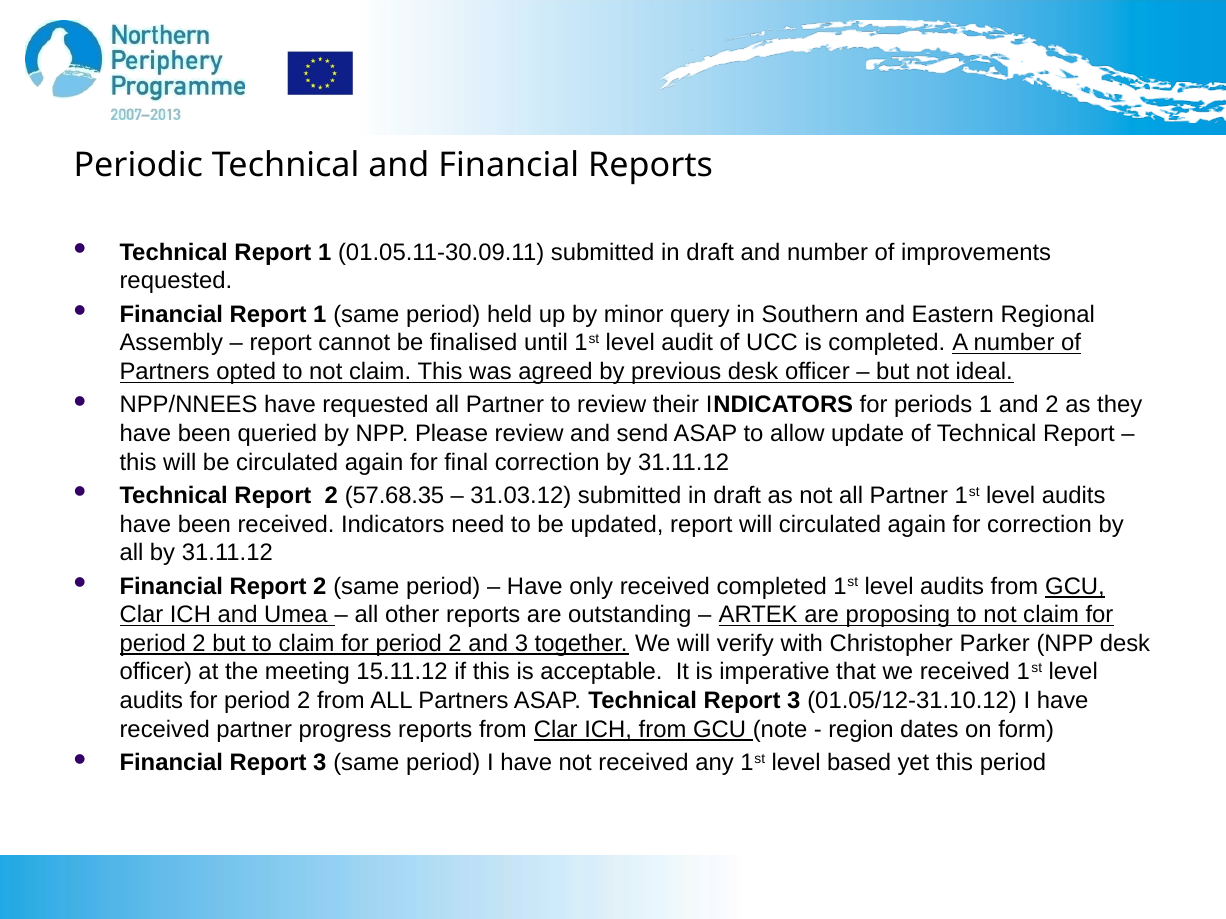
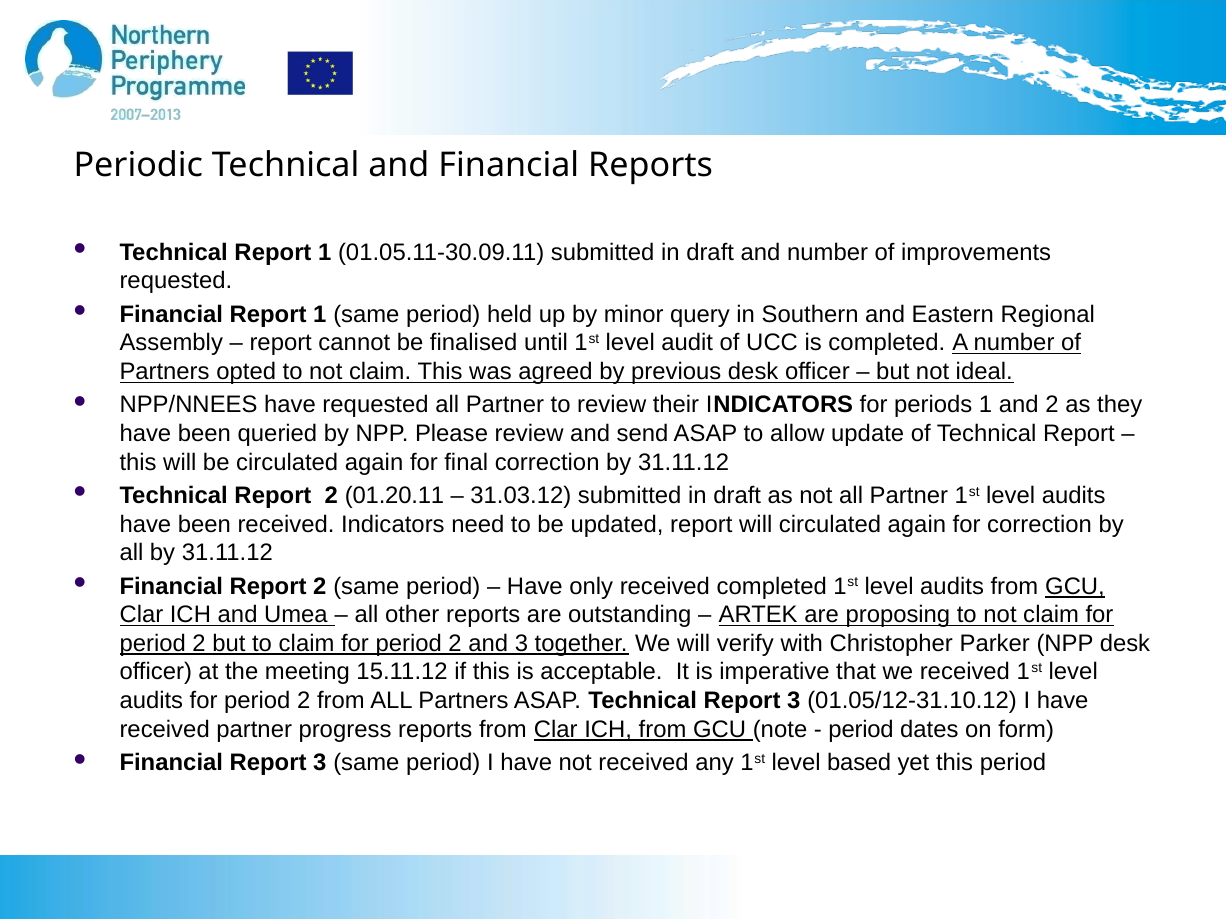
57.68.35: 57.68.35 -> 01.20.11 (395, 496)
region: region -> period (861, 730)
